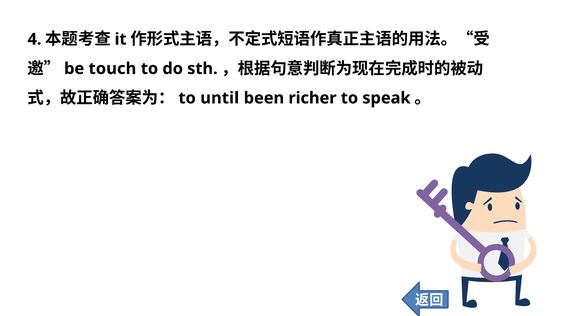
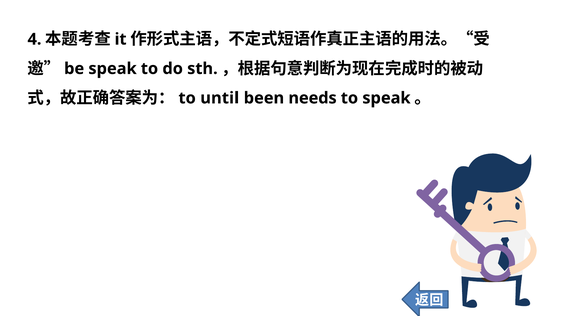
touch: touch -> speak (113, 69)
richer: richer -> needs (313, 98)
